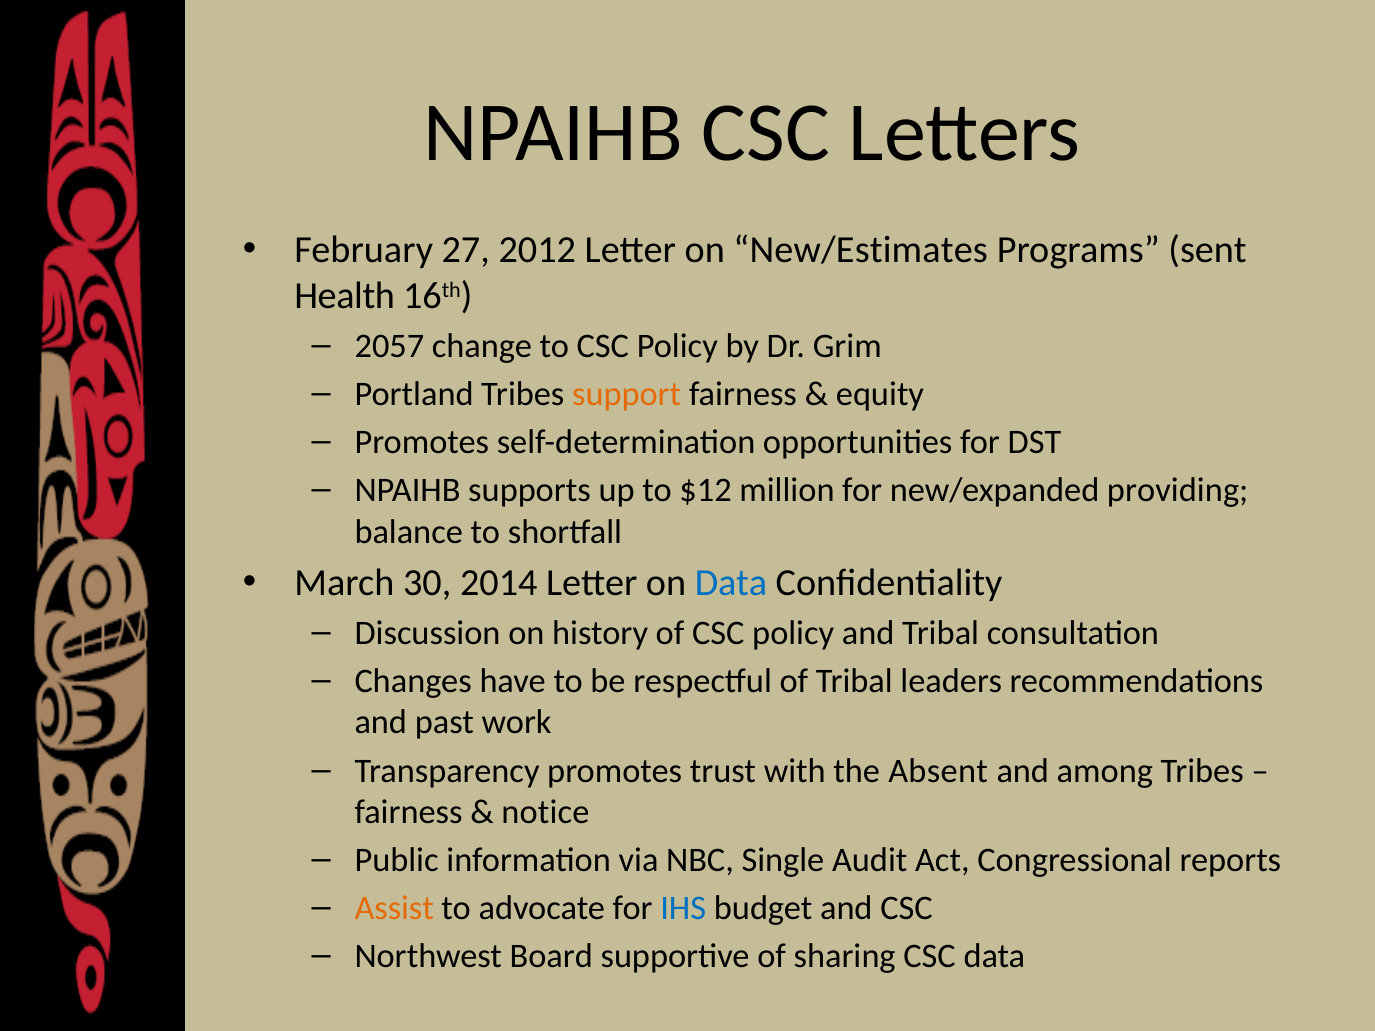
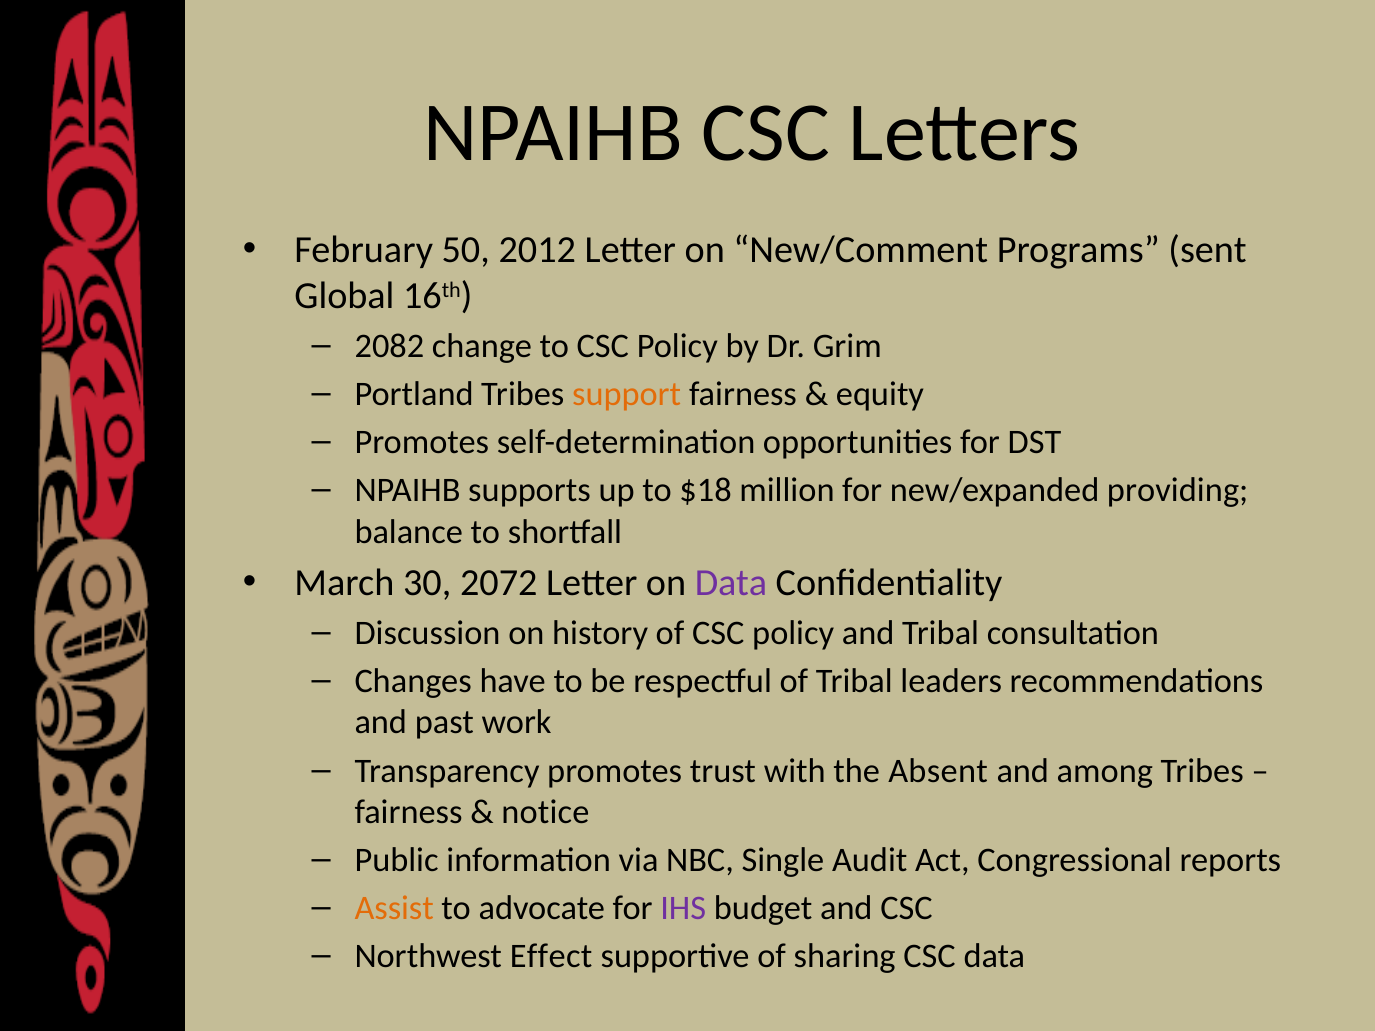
27: 27 -> 50 (466, 250)
New/Estimates: New/Estimates -> New/Comment (861, 250)
Health: Health -> Global (344, 296)
2057: 2057 -> 2082 (389, 346)
$12: $12 -> $18 (706, 491)
2014: 2014 -> 2072 (499, 583)
Data colour: blue -> purple (731, 583)
IHS colour: blue -> purple (683, 908)
Board: Board -> Effect (551, 957)
